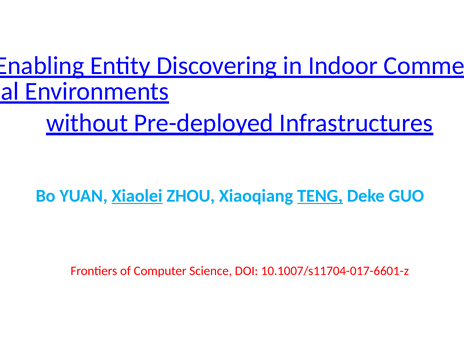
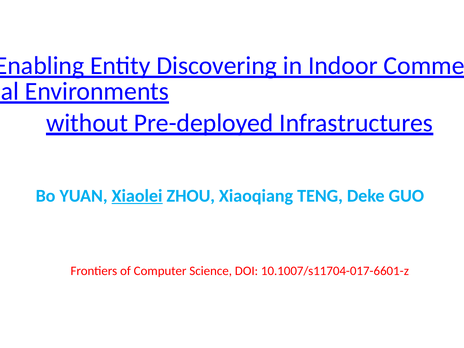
TENG underline: present -> none (320, 196)
